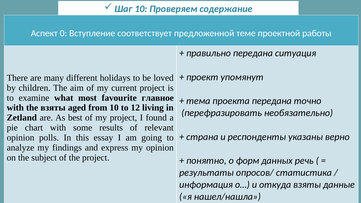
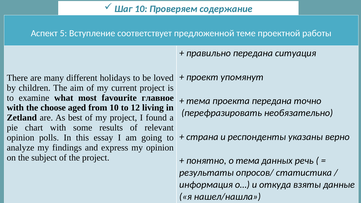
0: 0 -> 5 (63, 33)
the взяты: взяты -> choose (53, 108)
о форм: форм -> тема (248, 161)
